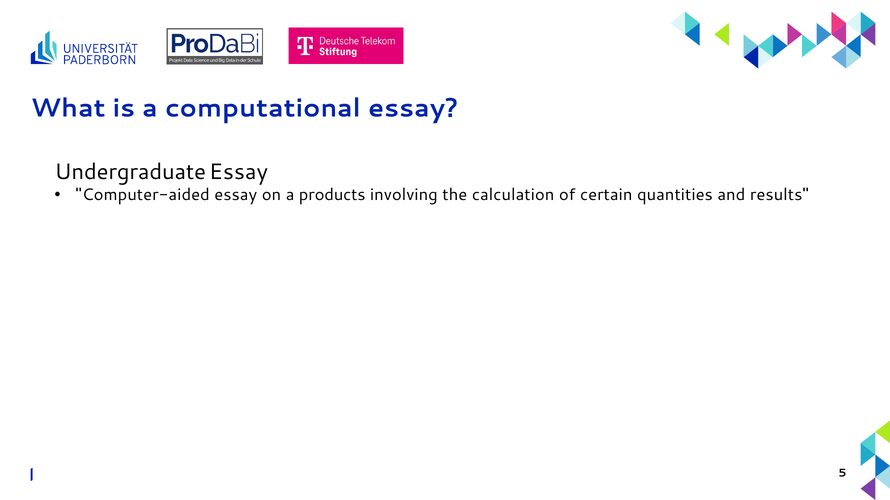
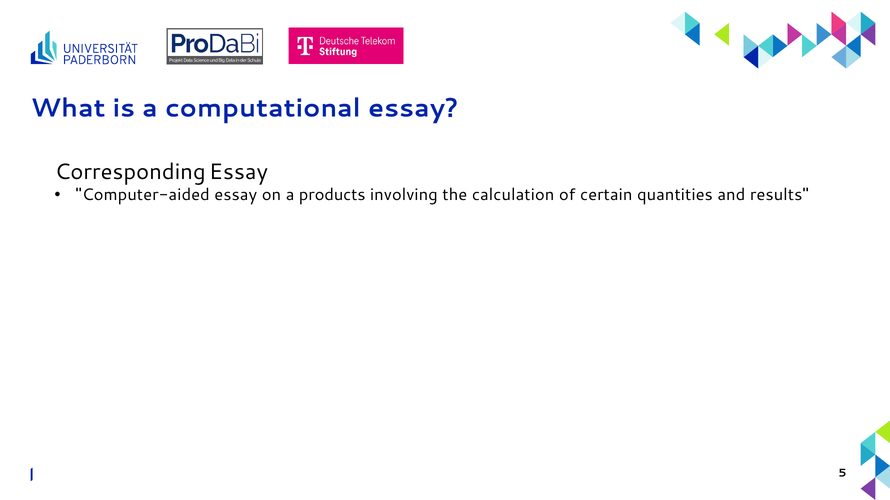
Undergraduate: Undergraduate -> Corresponding (130, 172)
